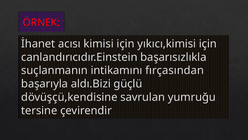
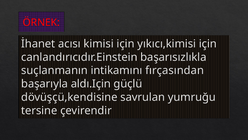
aldı.Bizi: aldı.Bizi -> aldı.Için (91, 84)
